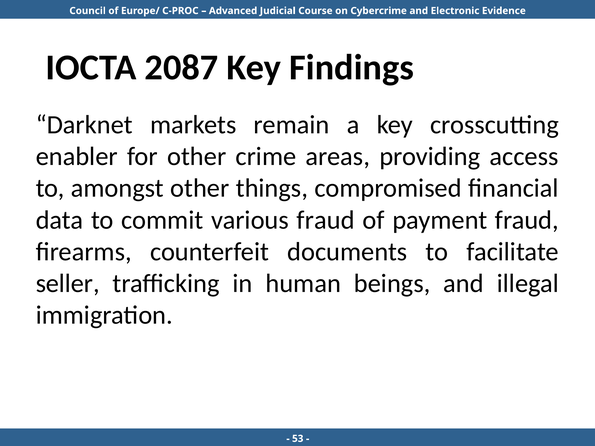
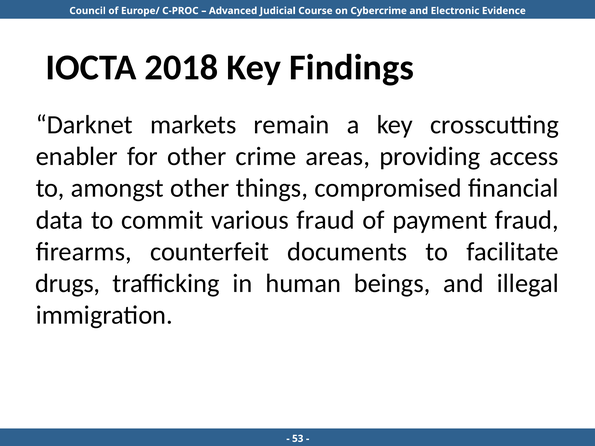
2087: 2087 -> 2018 (181, 68)
seller: seller -> drugs (68, 284)
